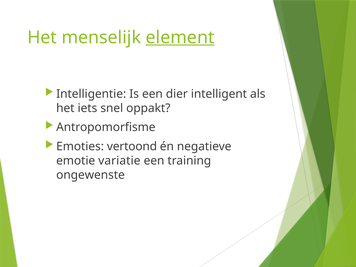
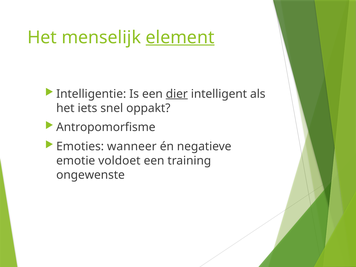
dier underline: none -> present (177, 94)
vertoond: vertoond -> wanneer (132, 146)
variatie: variatie -> voldoet (119, 161)
